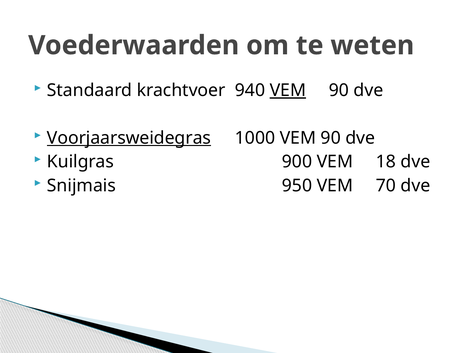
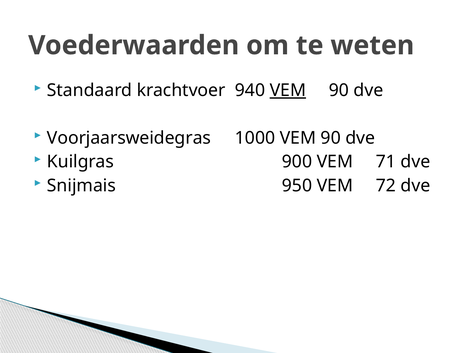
Voorjaarsweidegras underline: present -> none (129, 138)
18: 18 -> 71 (386, 162)
70: 70 -> 72 (386, 185)
